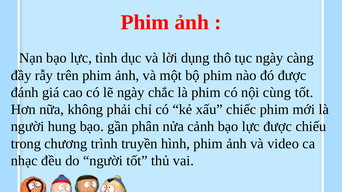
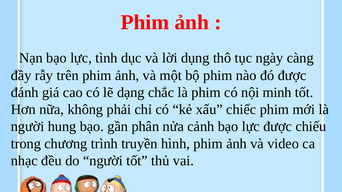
lẽ ngày: ngày -> dạng (131, 93)
cùng: cùng -> minh (277, 93)
